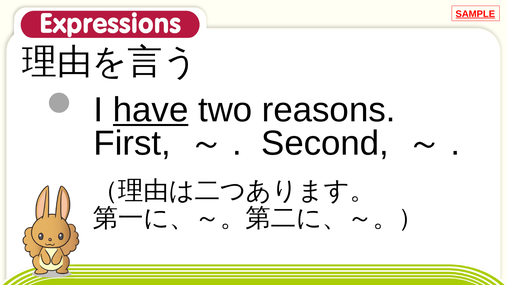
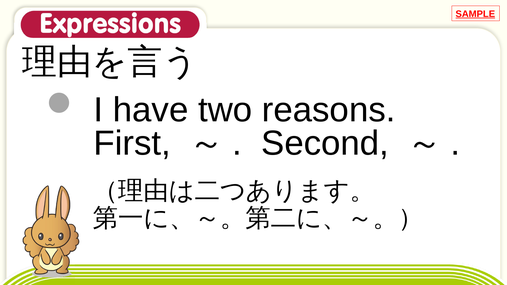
have underline: present -> none (151, 110)
